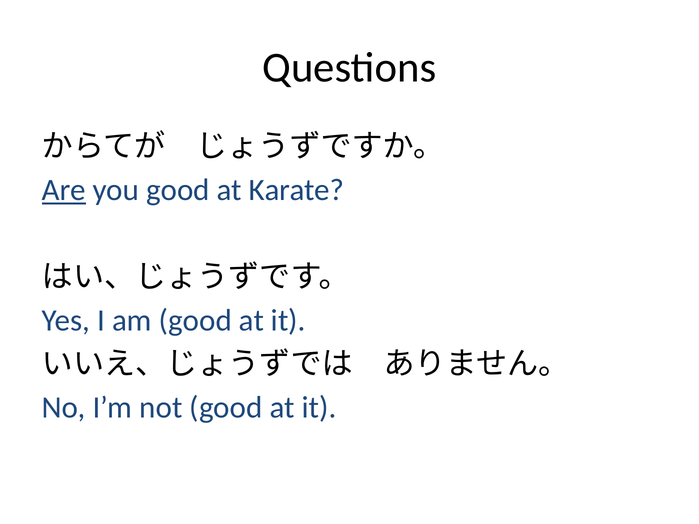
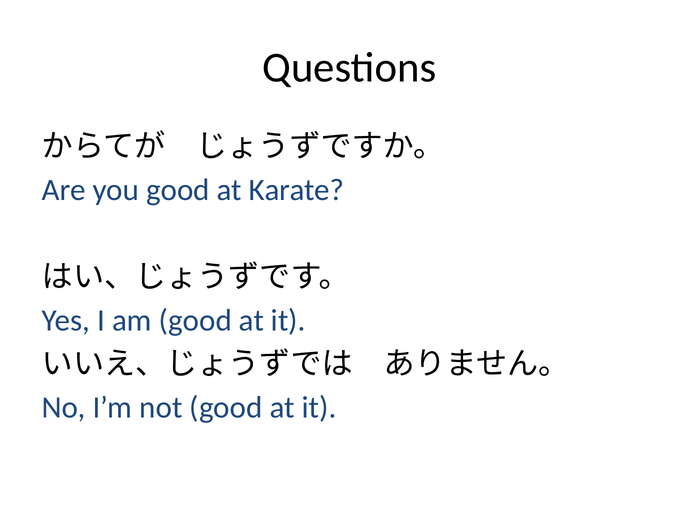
Are underline: present -> none (64, 190)
